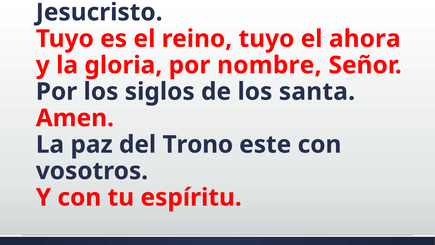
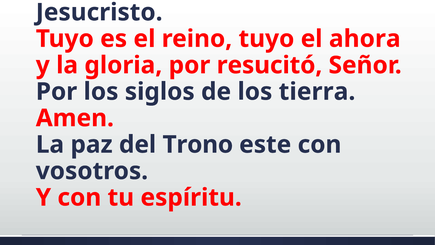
nombre: nombre -> resucitó (269, 65)
santa: santa -> tierra (317, 92)
